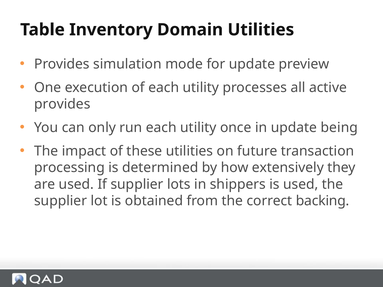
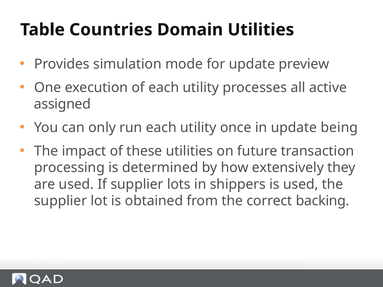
Inventory: Inventory -> Countries (111, 30)
provides: provides -> assigned (62, 104)
